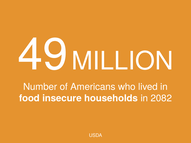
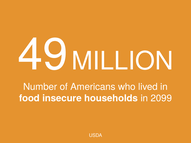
2082: 2082 -> 2099 (161, 98)
